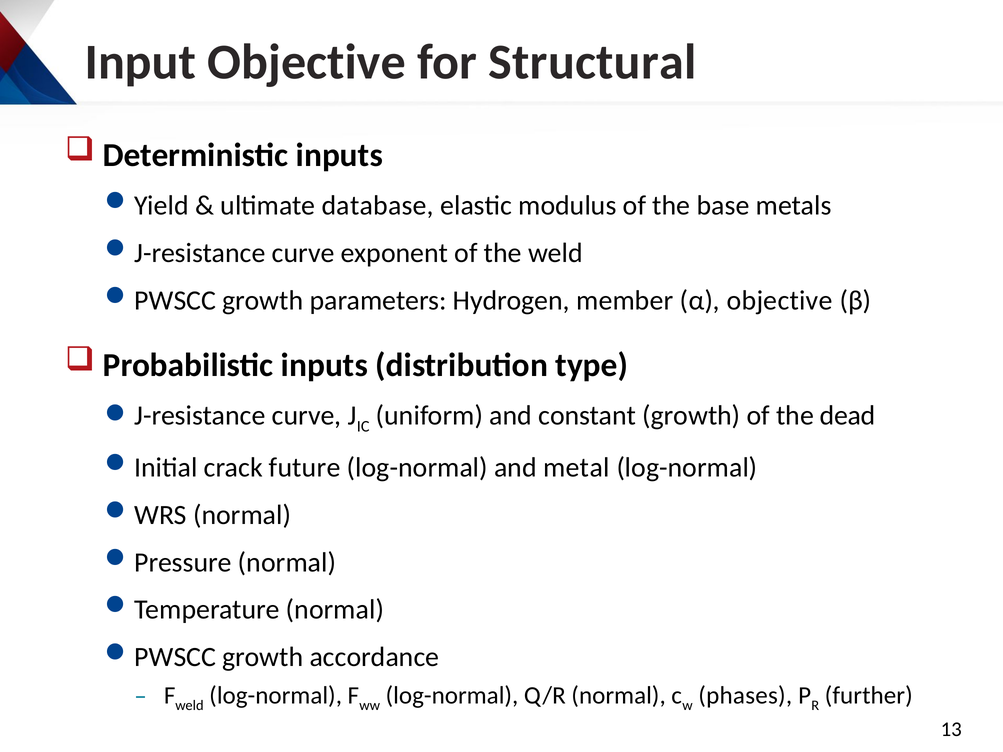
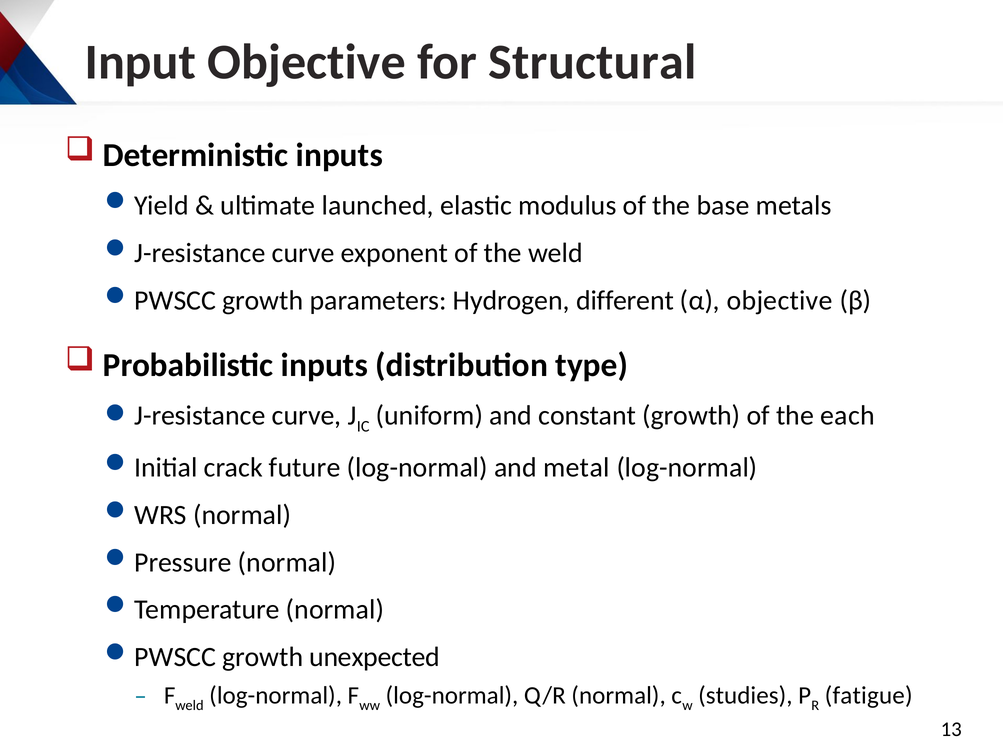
database: database -> launched (378, 206)
member: member -> different (625, 300)
dead: dead -> each (848, 416)
accordance: accordance -> unexpected (375, 657)
phases: phases -> studies (745, 696)
further: further -> fatigue (869, 696)
